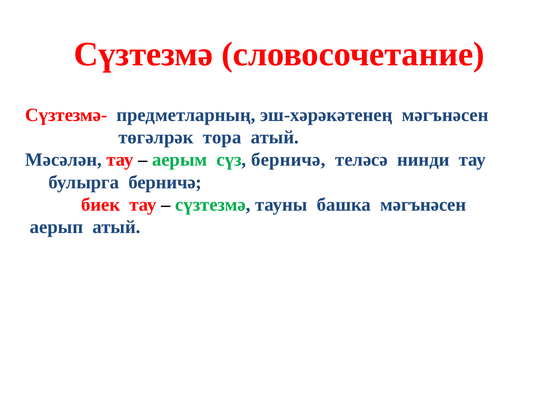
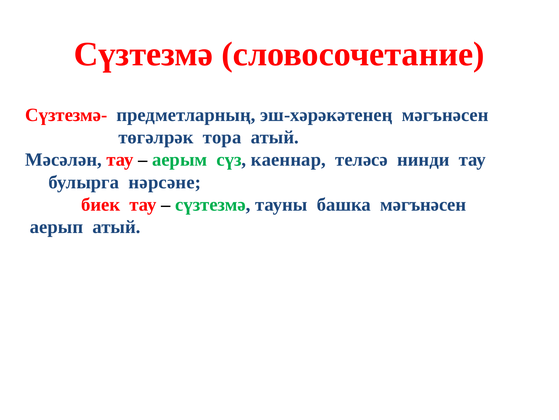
сүз берничә: берничә -> каеннар (288, 160)
булырга берничә: берничә -> нәрсәне (165, 182)
